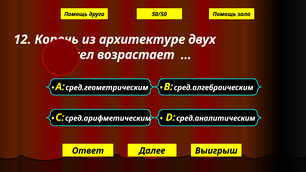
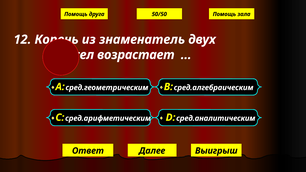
архитектуре: архитектуре -> знаменатель (142, 40)
